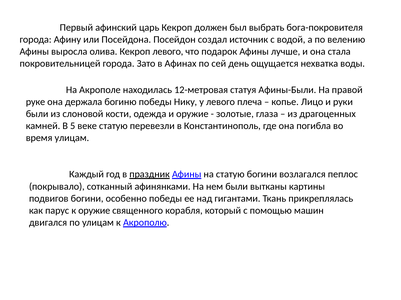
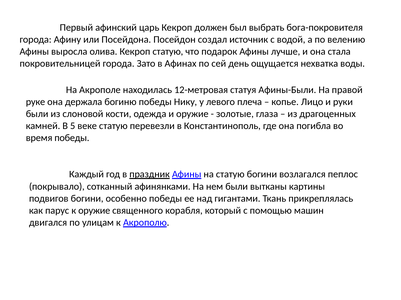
Кекроп левого: левого -> статую (168, 52)
время улицам: улицам -> победы (72, 138)
